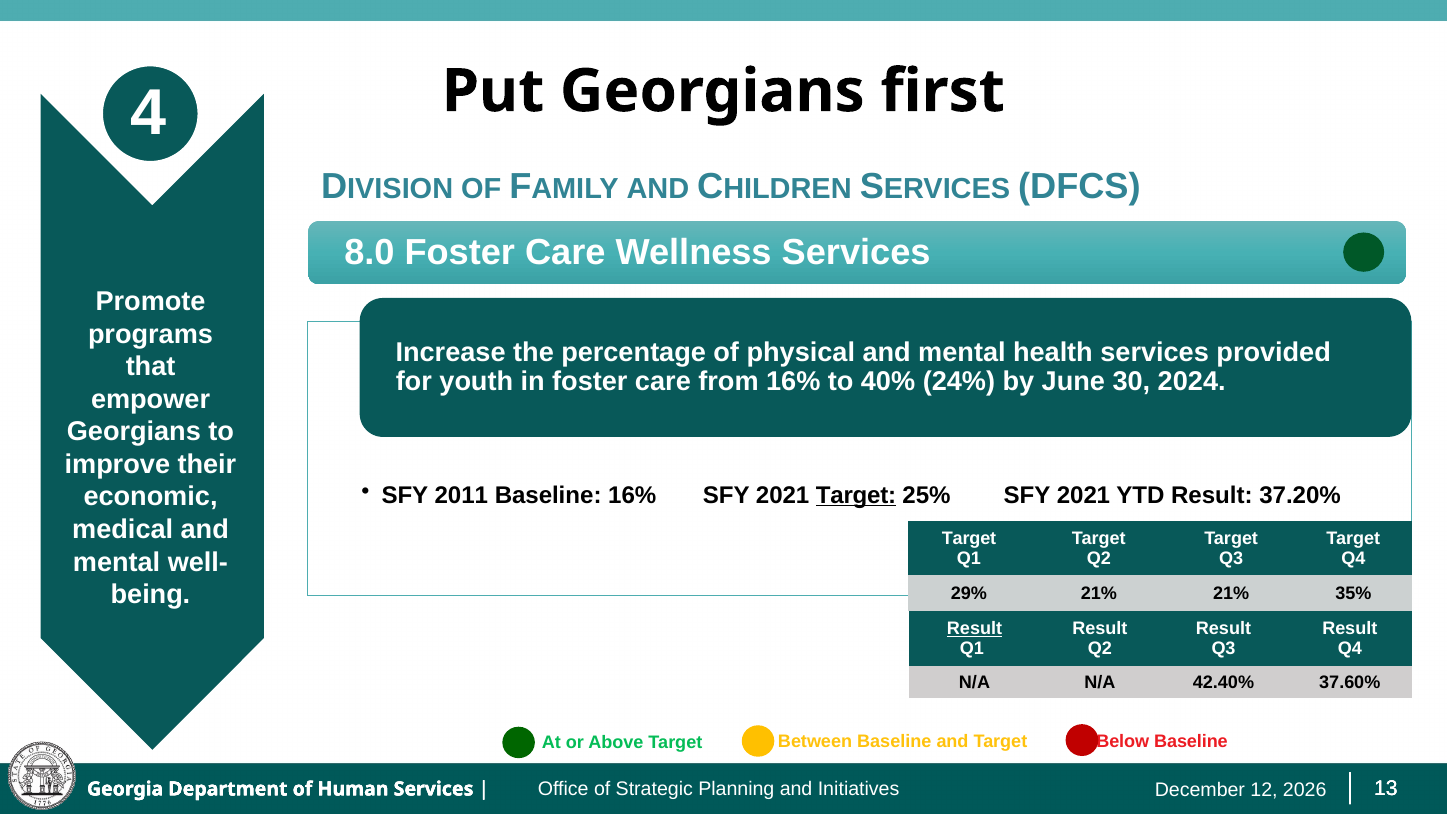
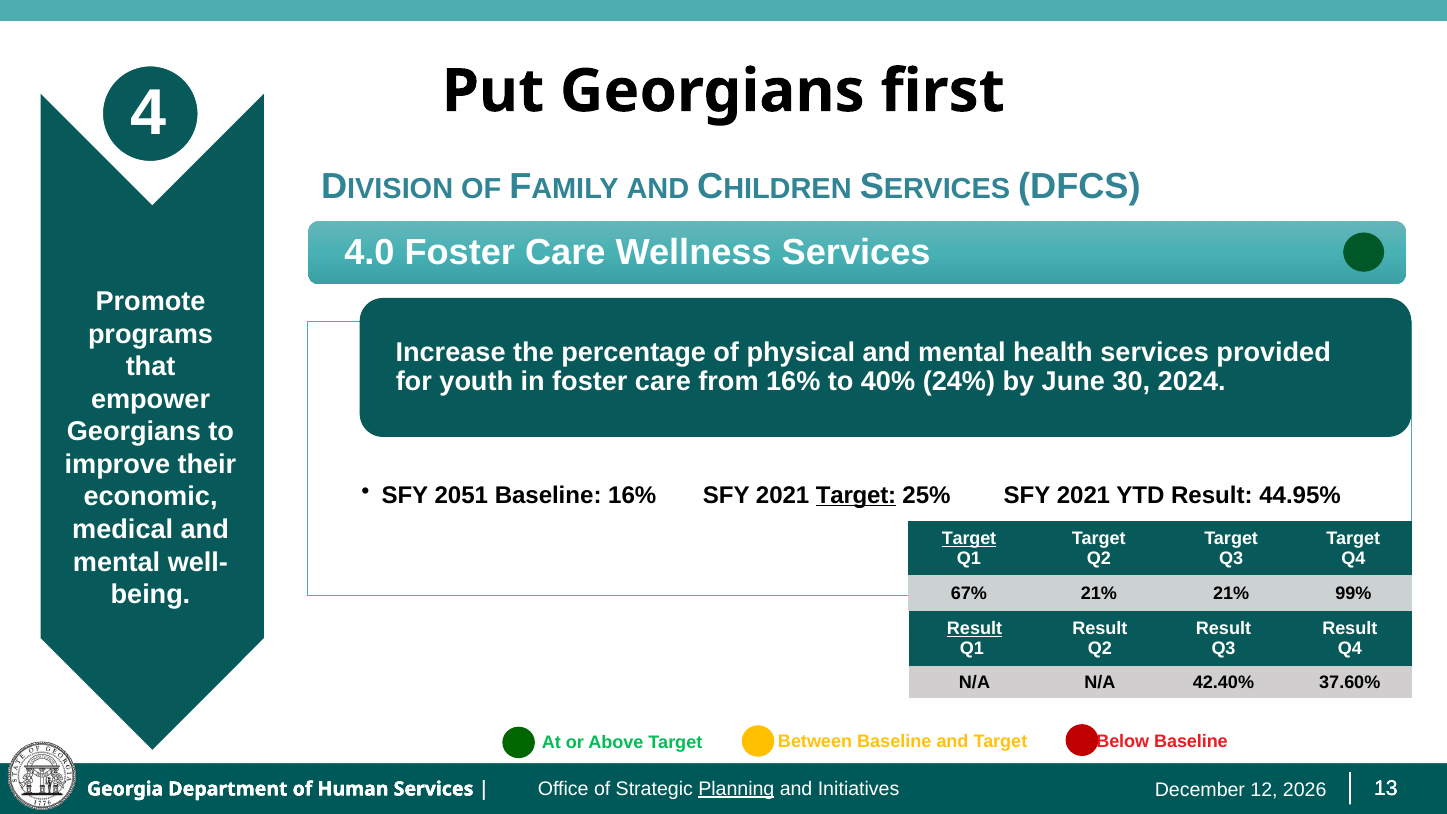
8.0: 8.0 -> 4.0 (369, 252)
2011: 2011 -> 2051 (461, 495)
37.20%: 37.20% -> 44.95% (1300, 495)
Target underline: none -> present (969, 538)
29%: 29% -> 67% (969, 594)
35%: 35% -> 99% (1353, 594)
Planning underline: none -> present (736, 789)
